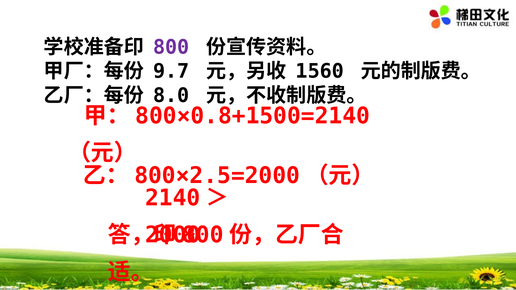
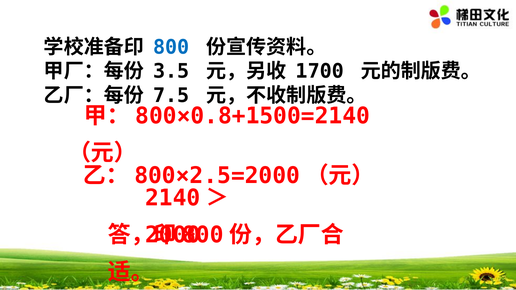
800 colour: purple -> blue (171, 47)
9.7: 9.7 -> 3.5 (171, 71)
1560: 1560 -> 1700 (320, 71)
8.0: 8.0 -> 7.5 (171, 96)
